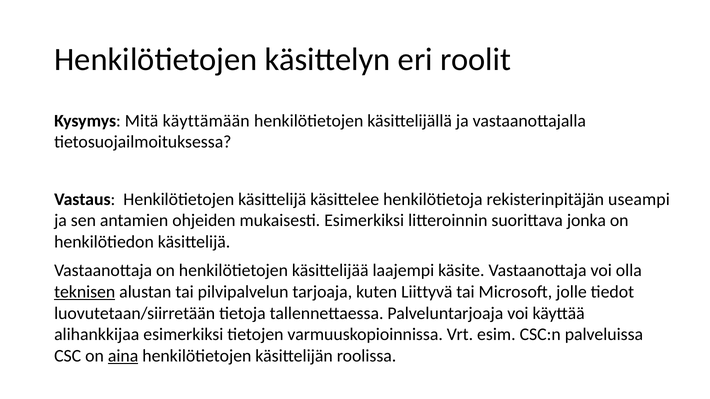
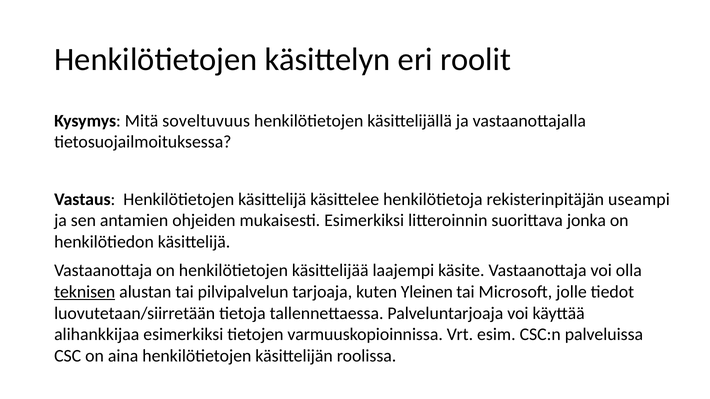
käyttämään: käyttämään -> soveltuvuus (206, 121)
Liittyvä: Liittyvä -> Yleinen (427, 292)
aina underline: present -> none (123, 356)
